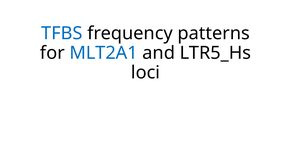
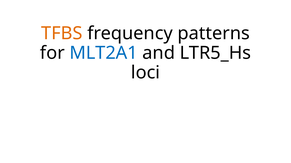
TFBS colour: blue -> orange (62, 33)
